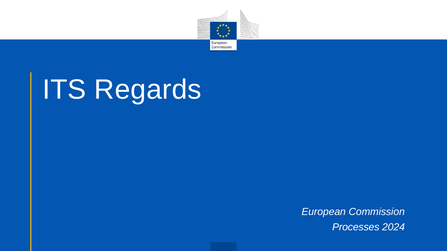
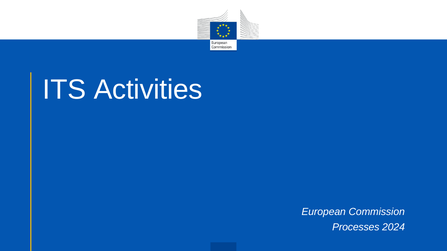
Regards: Regards -> Activities (148, 90)
